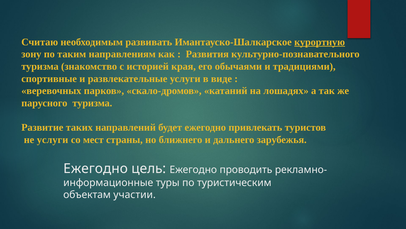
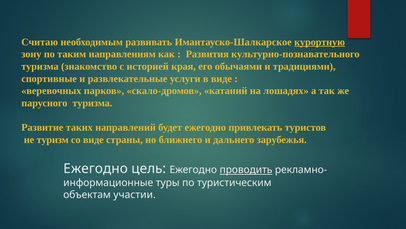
не услуги: услуги -> туризм (53, 139)
со мест: мест -> виде (93, 139)
проводить underline: none -> present (246, 169)
